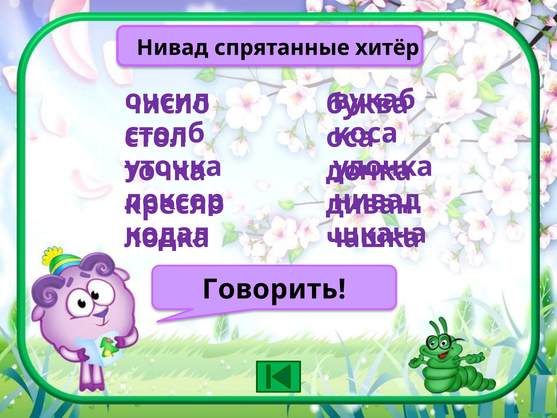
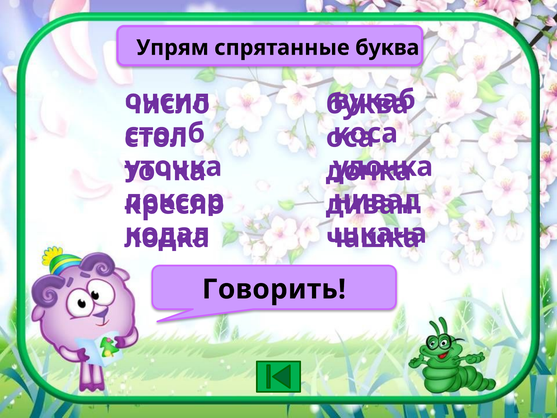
Нивад: Нивад -> Упрям (173, 48)
спрятанные хитёр: хитёр -> буква (387, 48)
